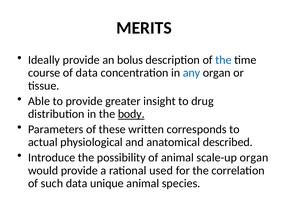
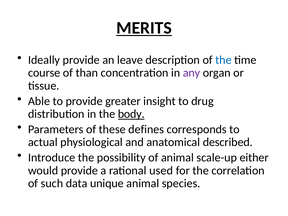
MERITS underline: none -> present (144, 28)
bolus: bolus -> leave (130, 60)
of data: data -> than (87, 73)
any colour: blue -> purple (192, 73)
written: written -> defines (146, 129)
scale-up organ: organ -> either (254, 158)
